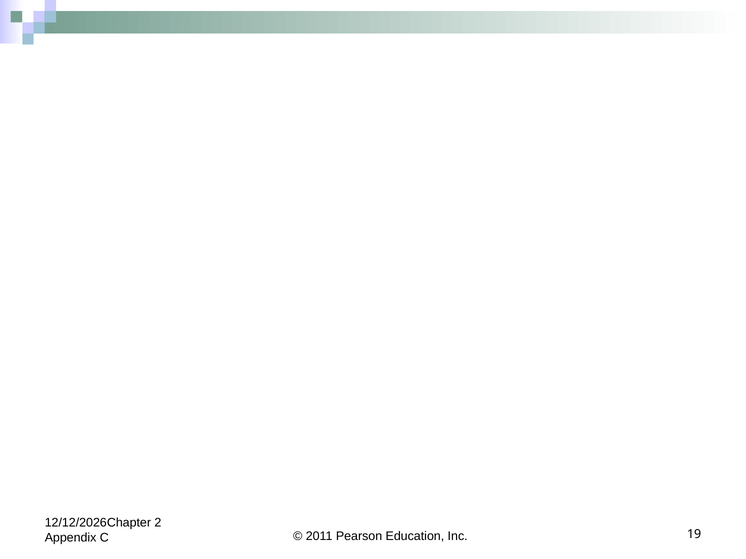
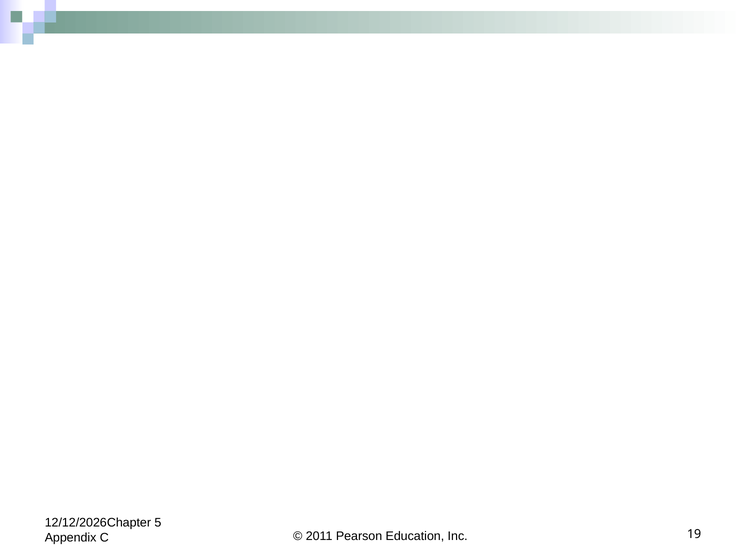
2: 2 -> 5 (158, 523)
